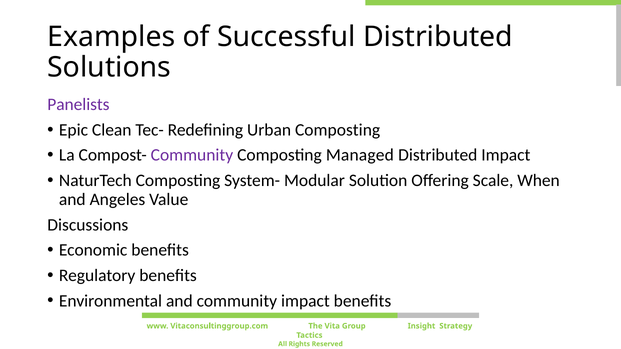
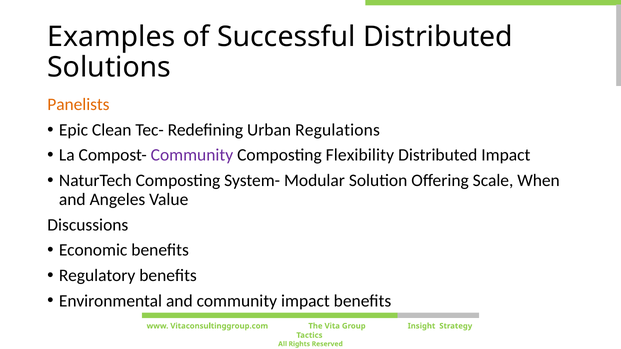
Panelists colour: purple -> orange (78, 105)
Urban Composting: Composting -> Regulations (338, 130)
Managed: Managed -> Flexibility (360, 155)
